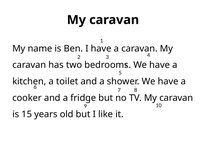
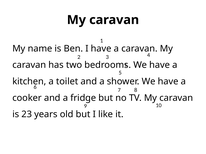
15: 15 -> 23 (27, 115)
